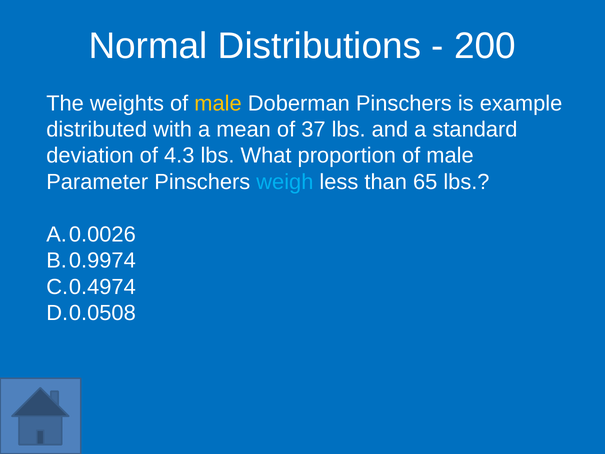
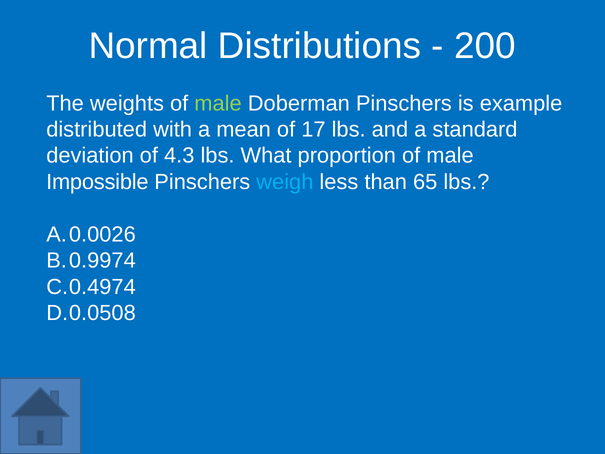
male colour: yellow -> light green (218, 103)
37: 37 -> 17 (313, 129)
Parameter: Parameter -> Impossible (97, 182)
